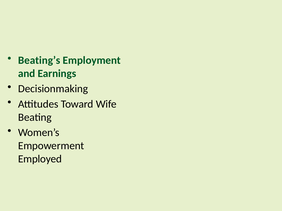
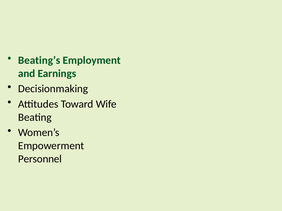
Employed: Employed -> Personnel (40, 159)
